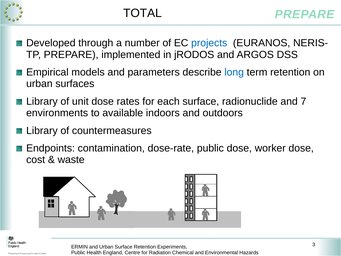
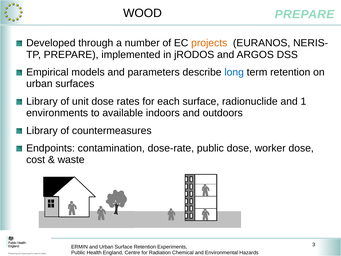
TOTAL: TOTAL -> WOOD (142, 13)
projects colour: blue -> orange (209, 43)
7: 7 -> 1 (303, 101)
